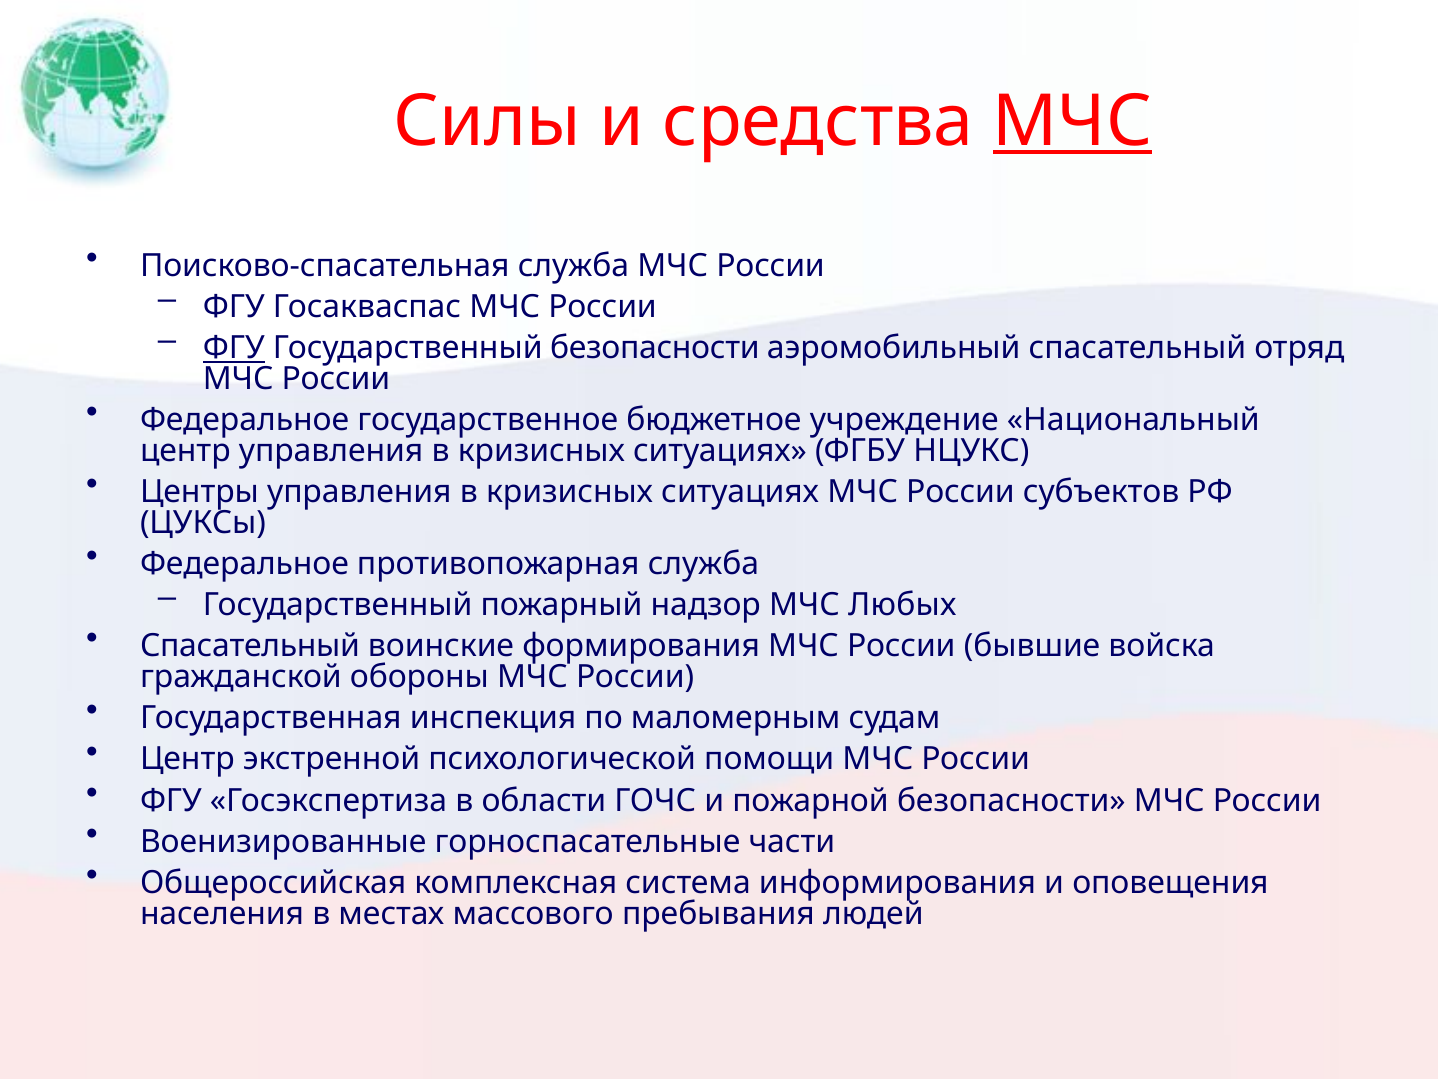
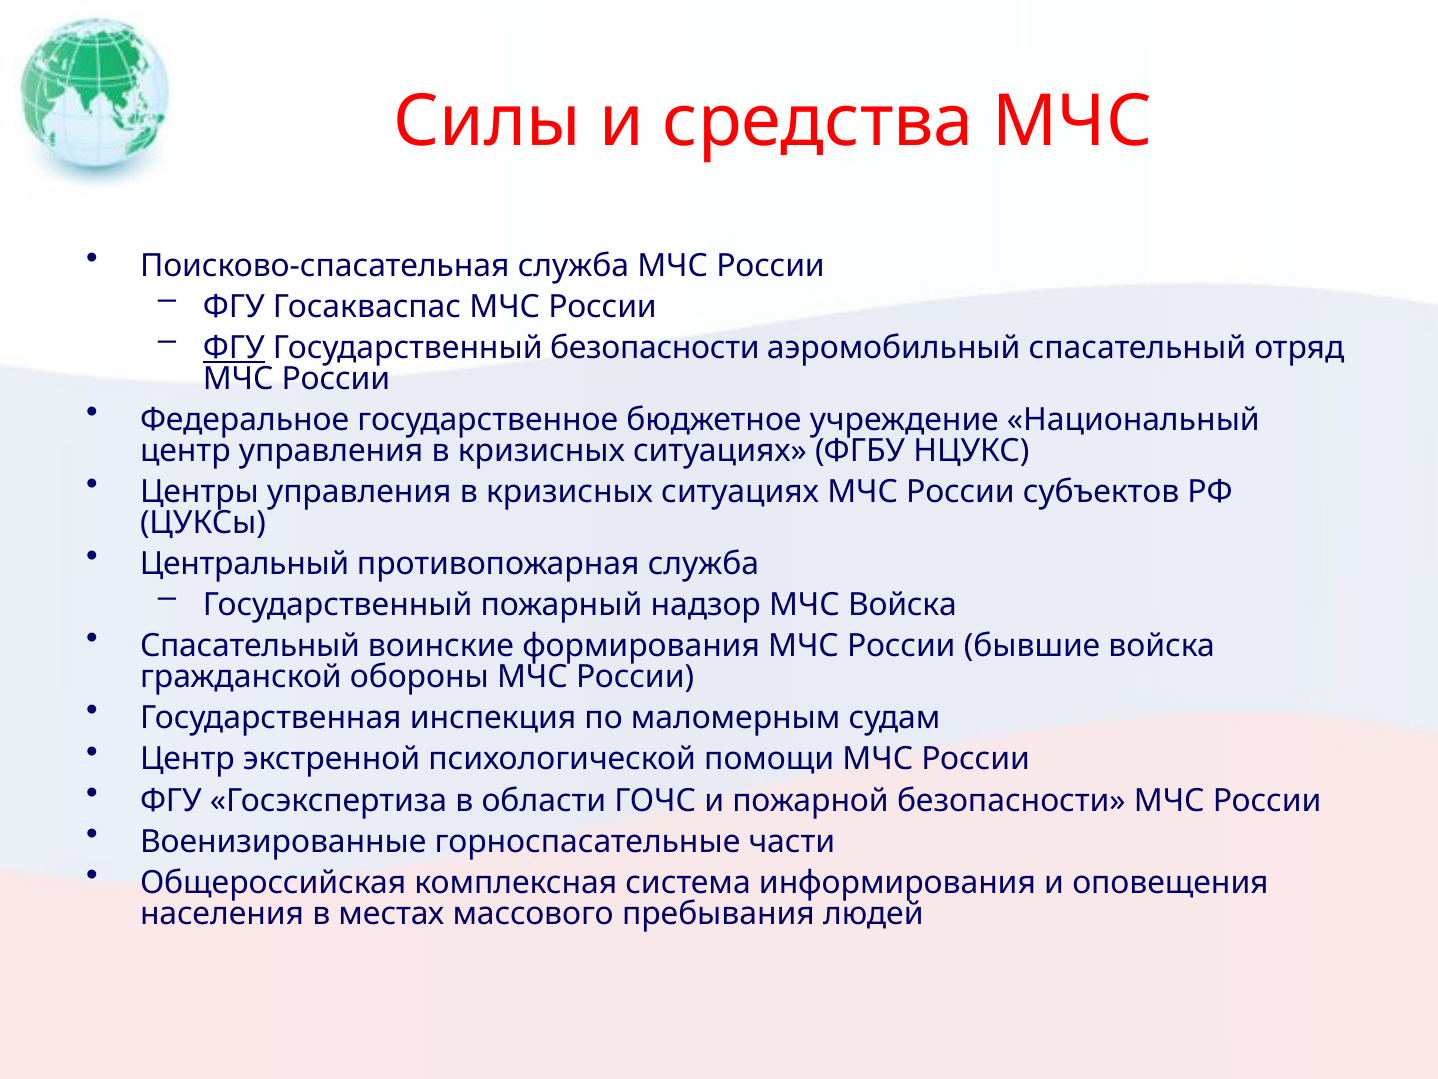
МЧС underline: present -> none (1072, 121)
Федеральное: Федеральное -> Центральный (245, 564)
МЧС Любых: Любых -> Войска (903, 605)
